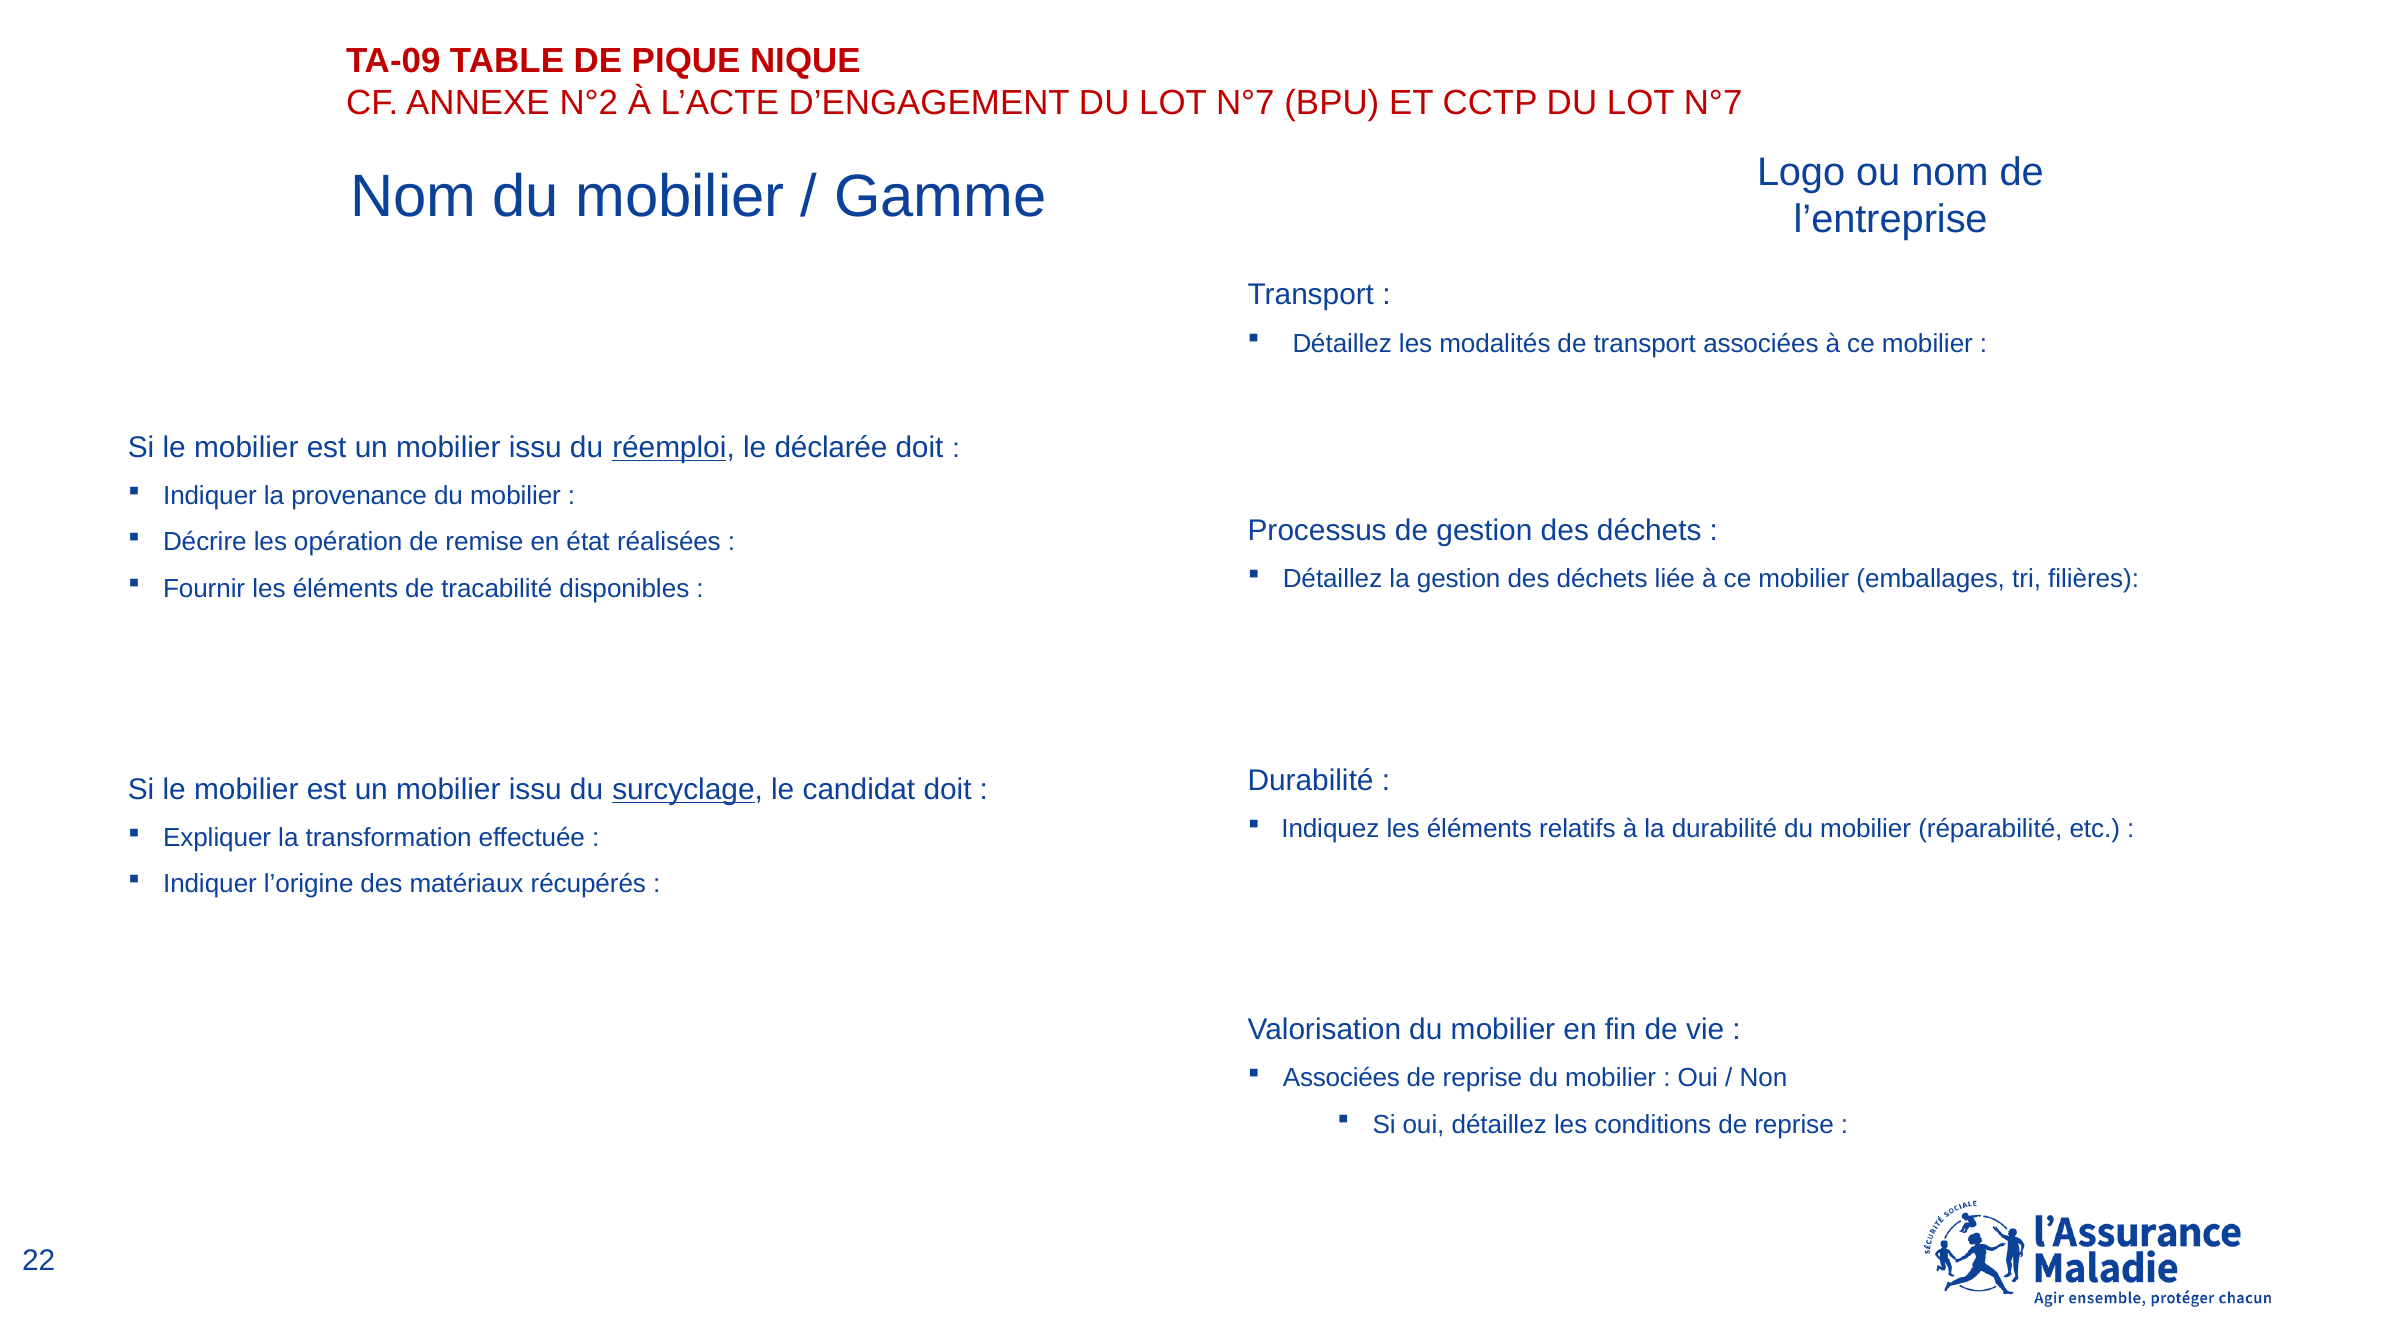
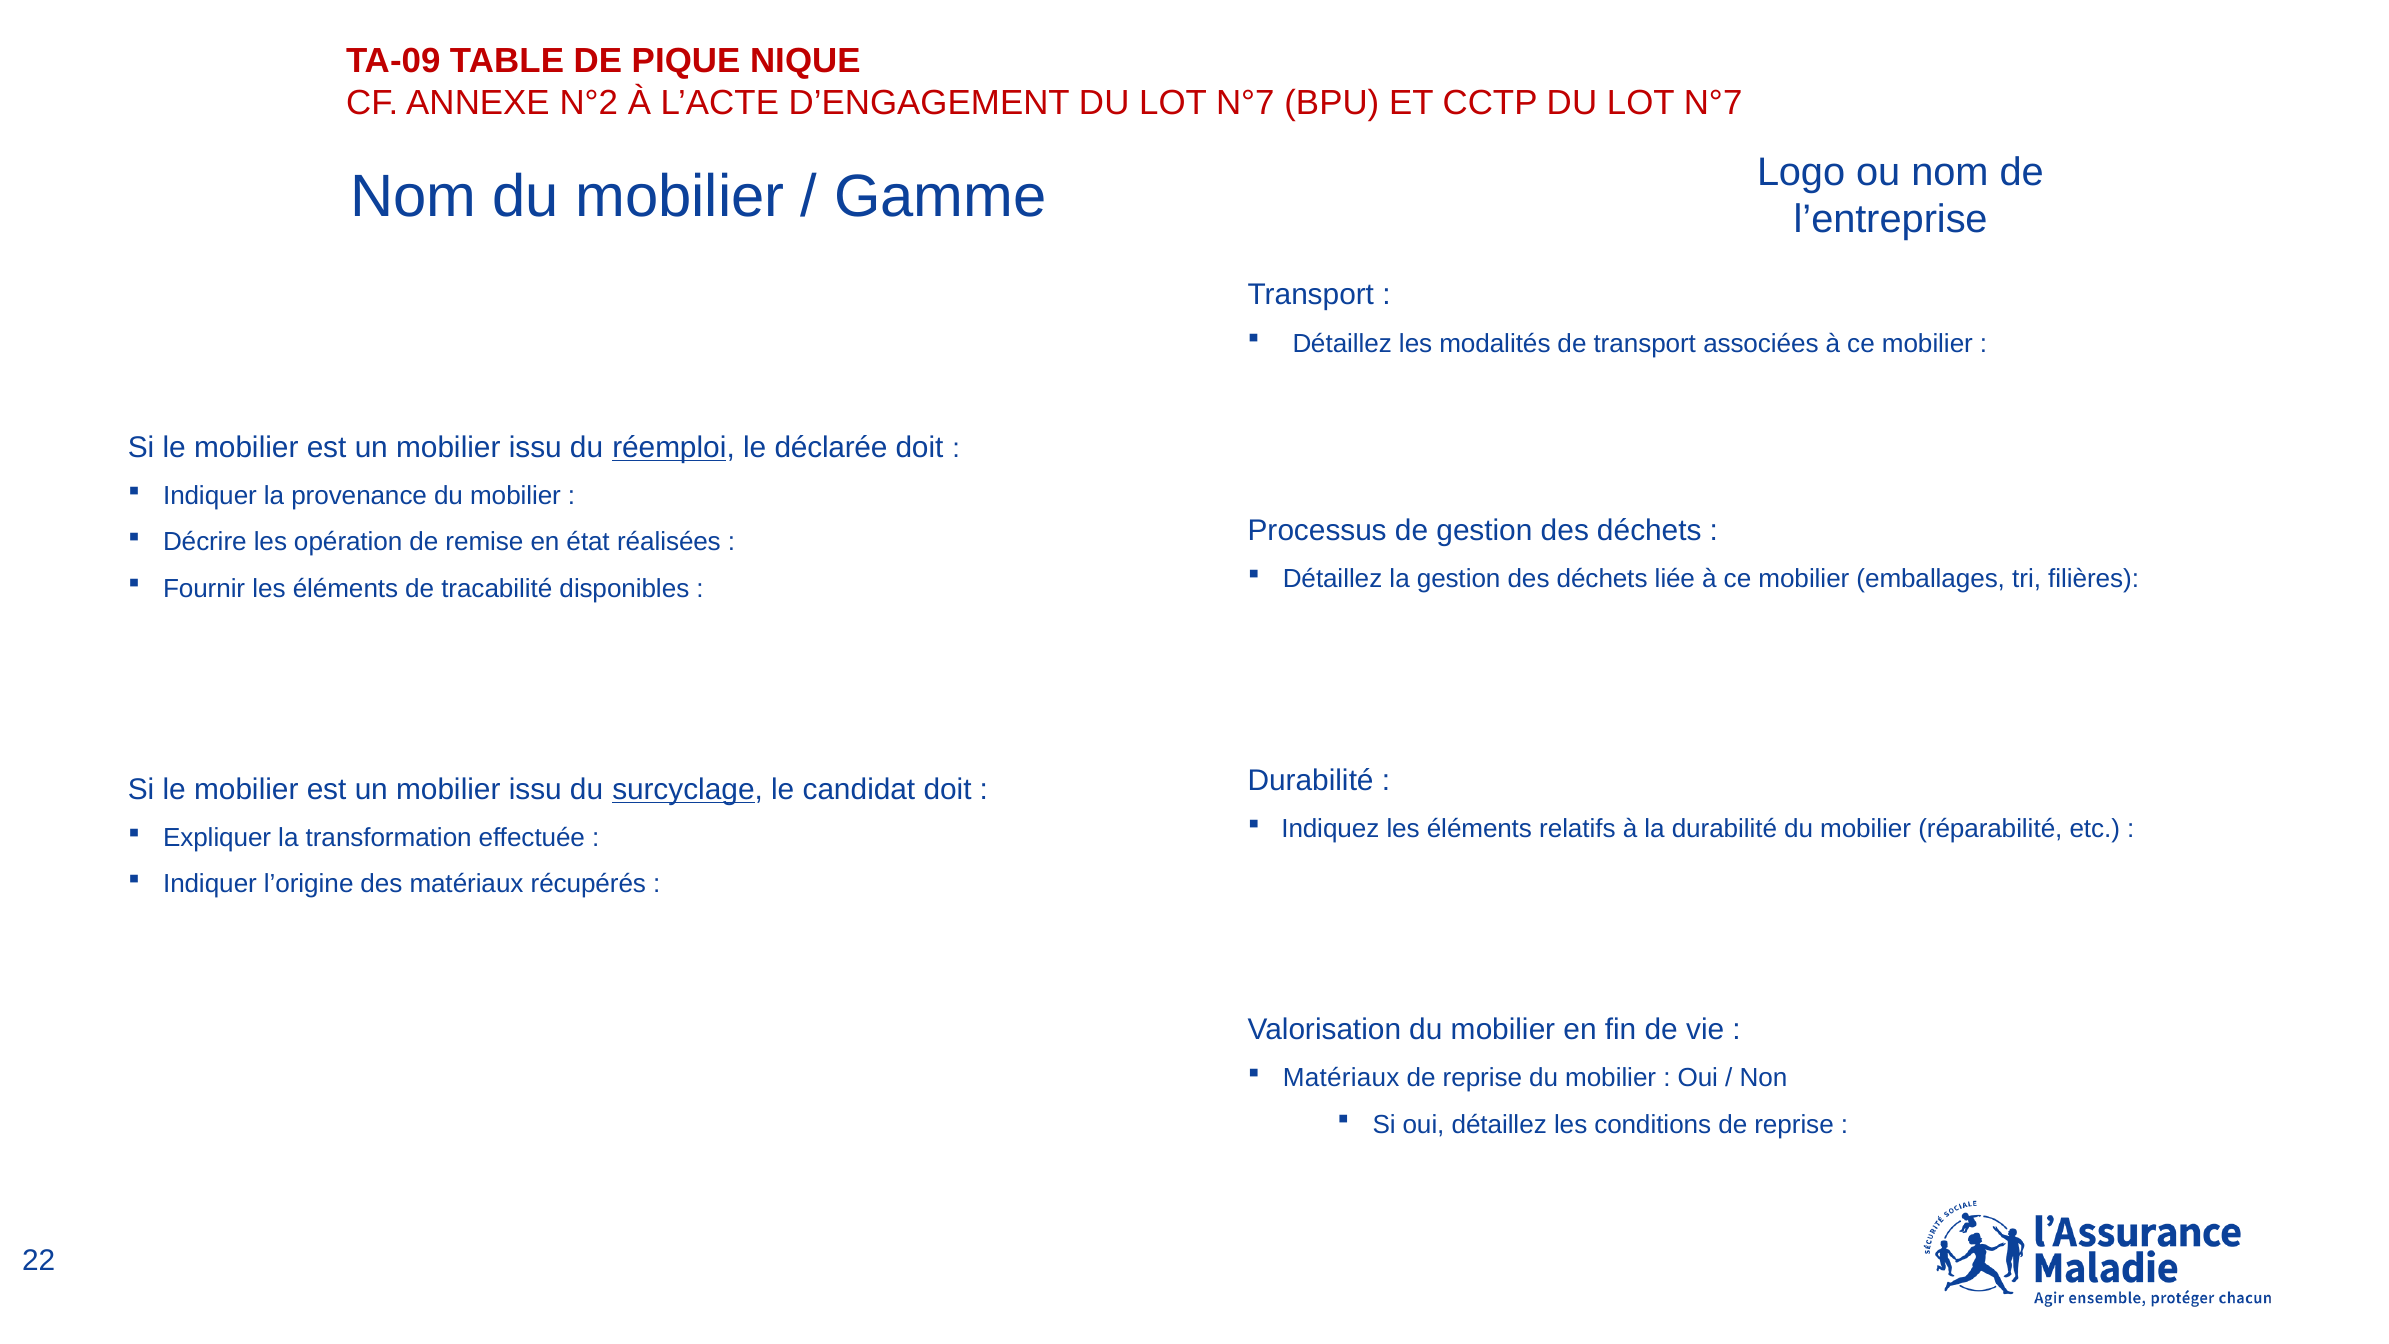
Associées: Associées -> Matériaux (1341, 1078)
